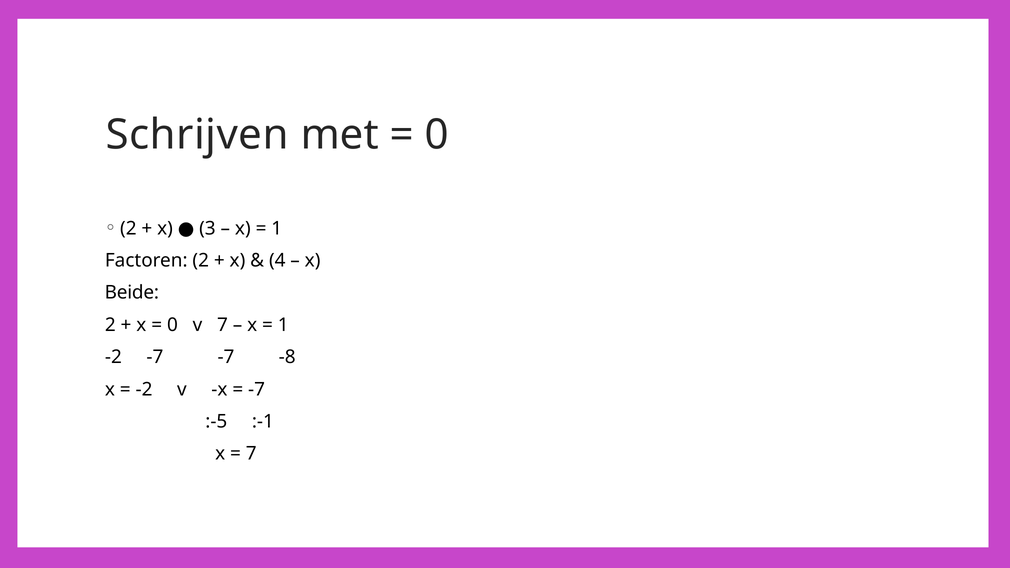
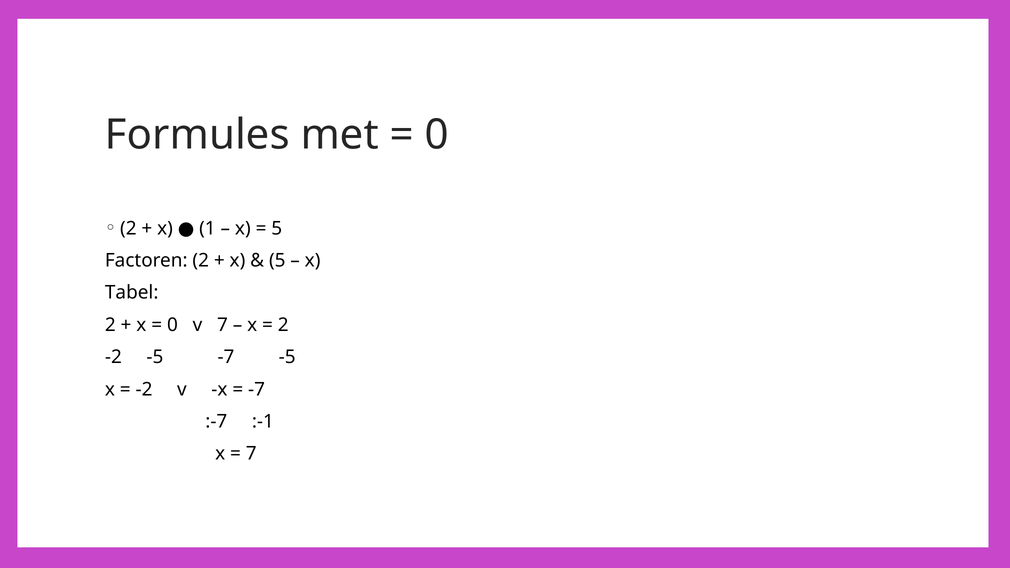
Schrijven: Schrijven -> Formules (197, 135)
3: 3 -> 1 (207, 228)
1: 1 -> 5 (277, 228)
4: 4 -> 5 (277, 261)
Beide: Beide -> Tabel (132, 293)
1: 1 -> 2 (283, 325)
-2 -7: -7 -> -5 (155, 357)
-7 -8: -8 -> -5 (287, 357)
:-5: :-5 -> :-7 (216, 422)
